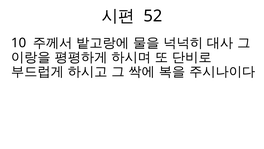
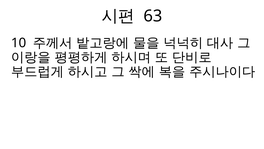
52: 52 -> 63 (153, 16)
